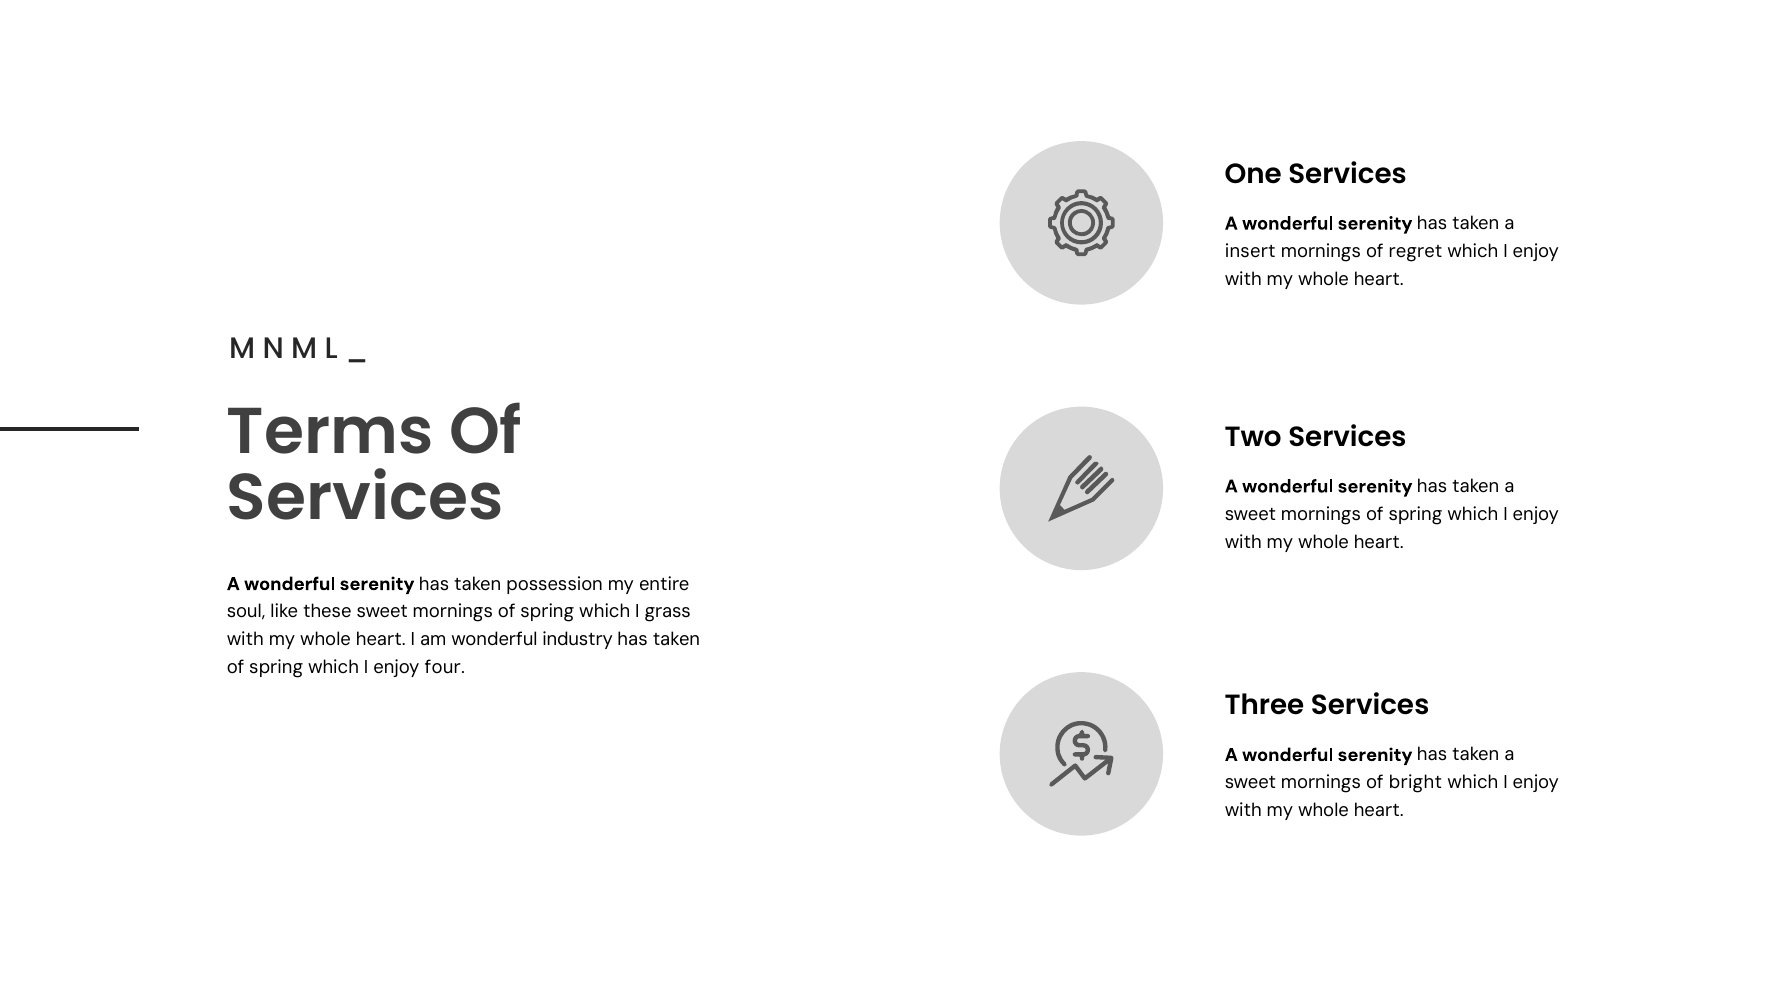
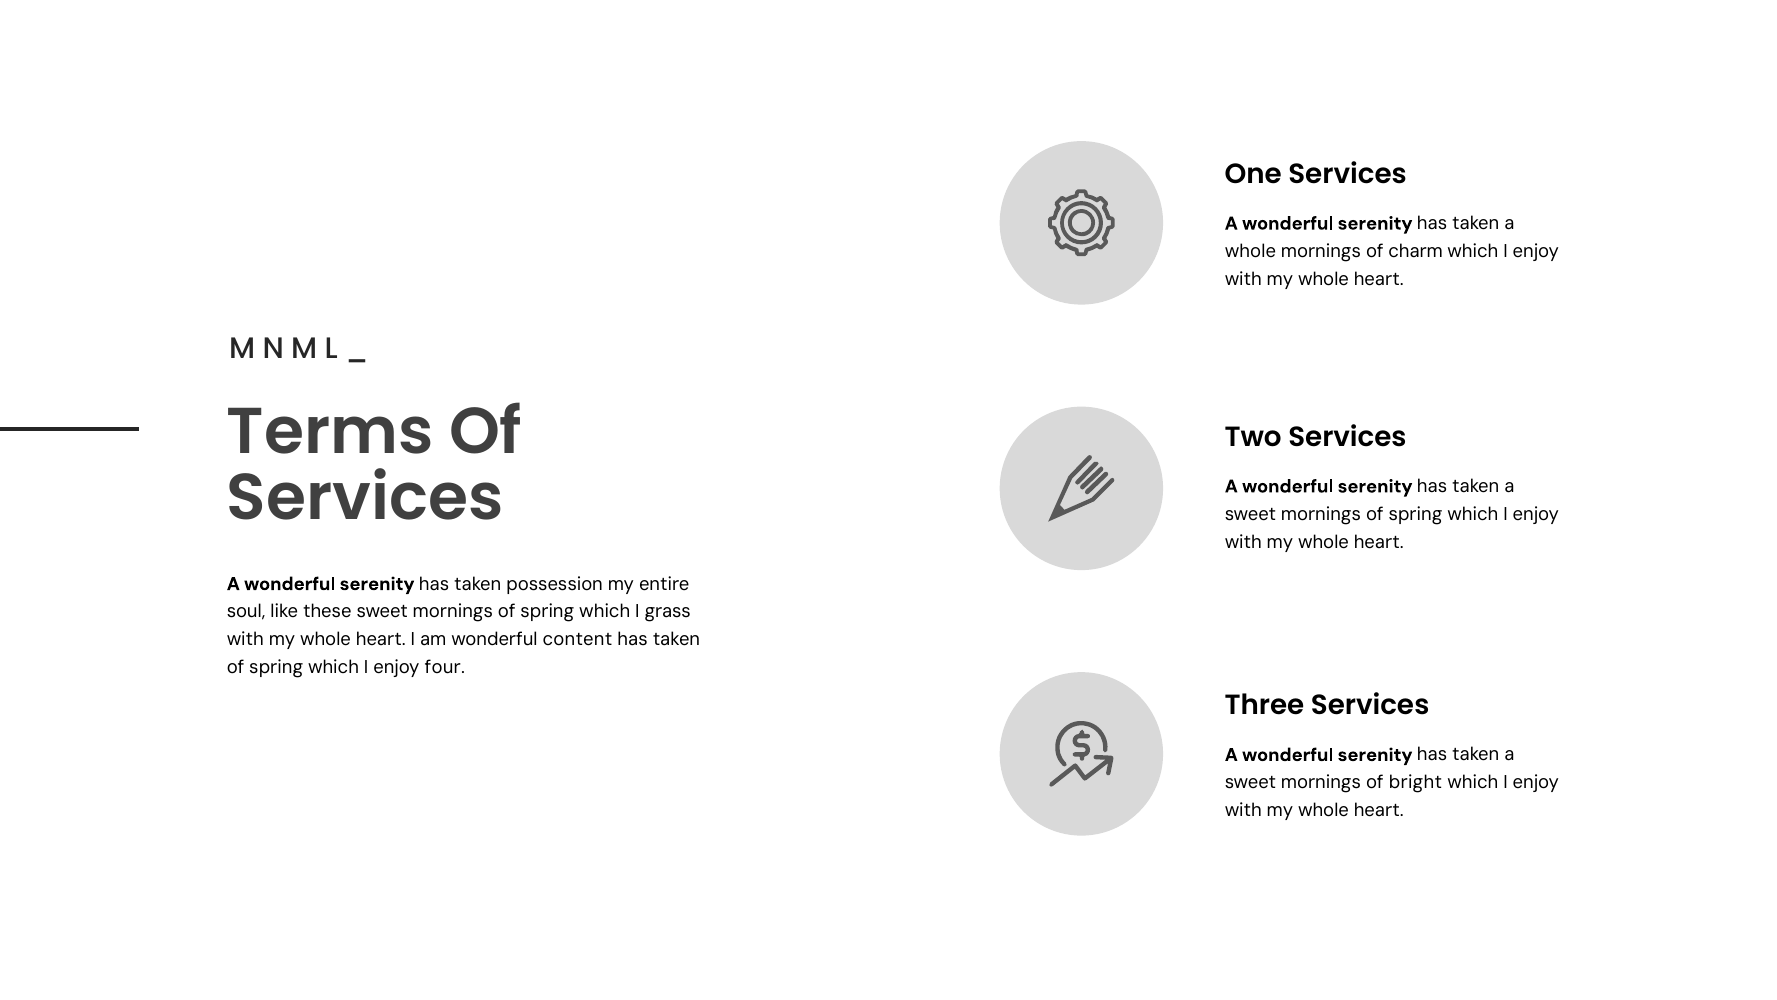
insert: insert -> whole (1250, 251)
regret: regret -> charm (1416, 251)
industry: industry -> content (577, 639)
